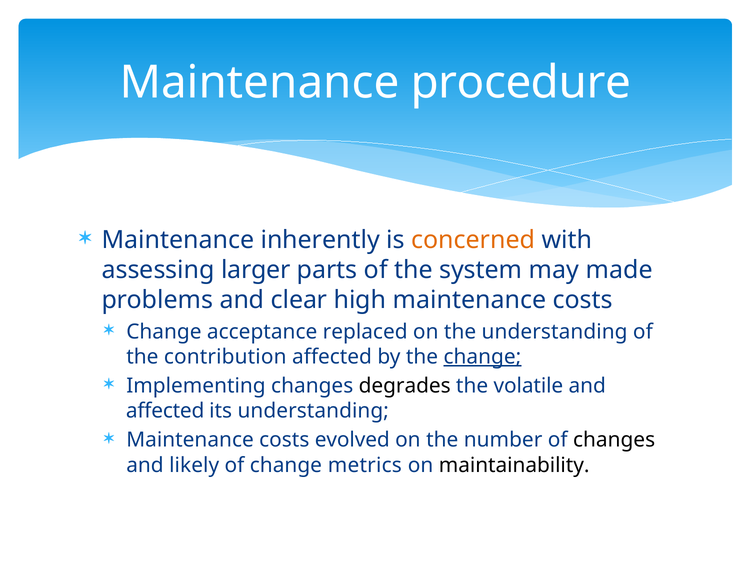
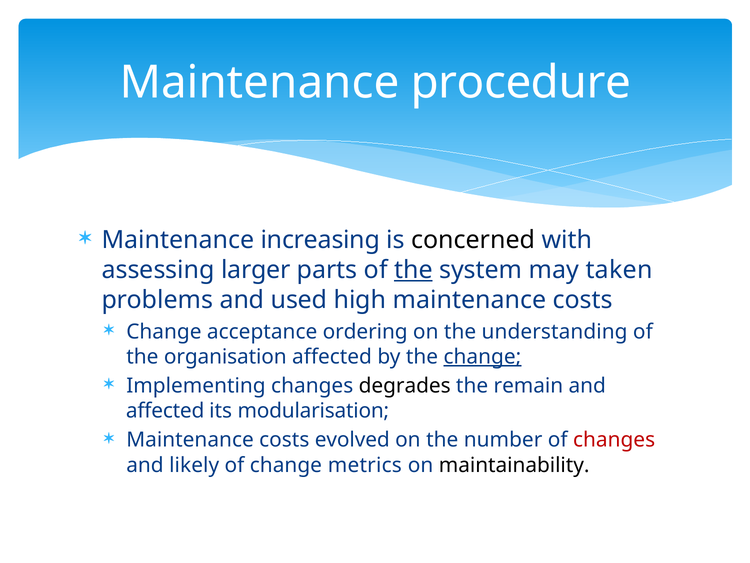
inherently: inherently -> increasing (320, 240)
concerned colour: orange -> black (473, 240)
the underline: none -> present (413, 270)
made: made -> taken (619, 270)
clear: clear -> used (299, 300)
replaced: replaced -> ordering (365, 331)
contribution: contribution -> organisation (225, 356)
volatile: volatile -> remain (528, 386)
its understanding: understanding -> modularisation (313, 411)
changes colour: black -> red (614, 440)
